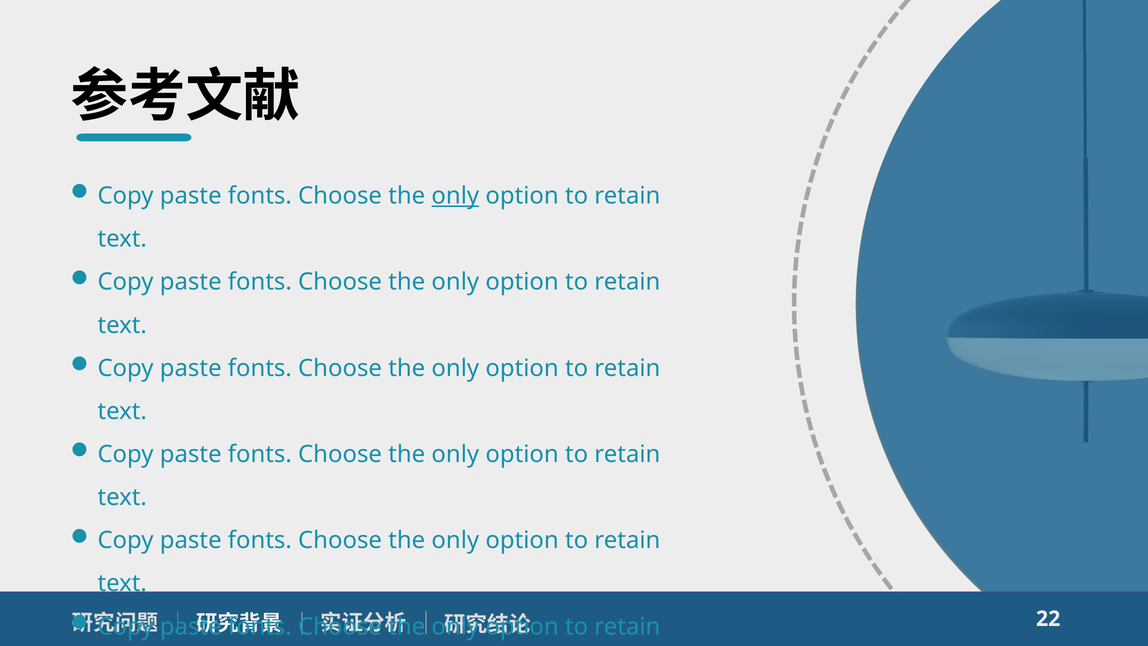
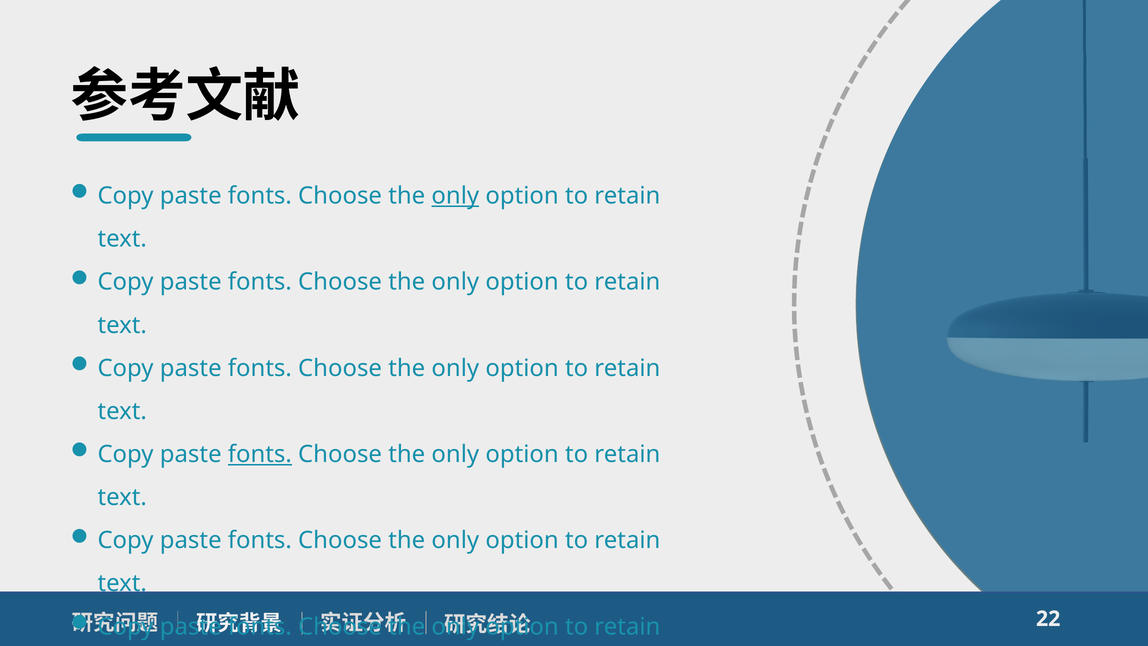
fonts underline: none -> present (260, 454)
